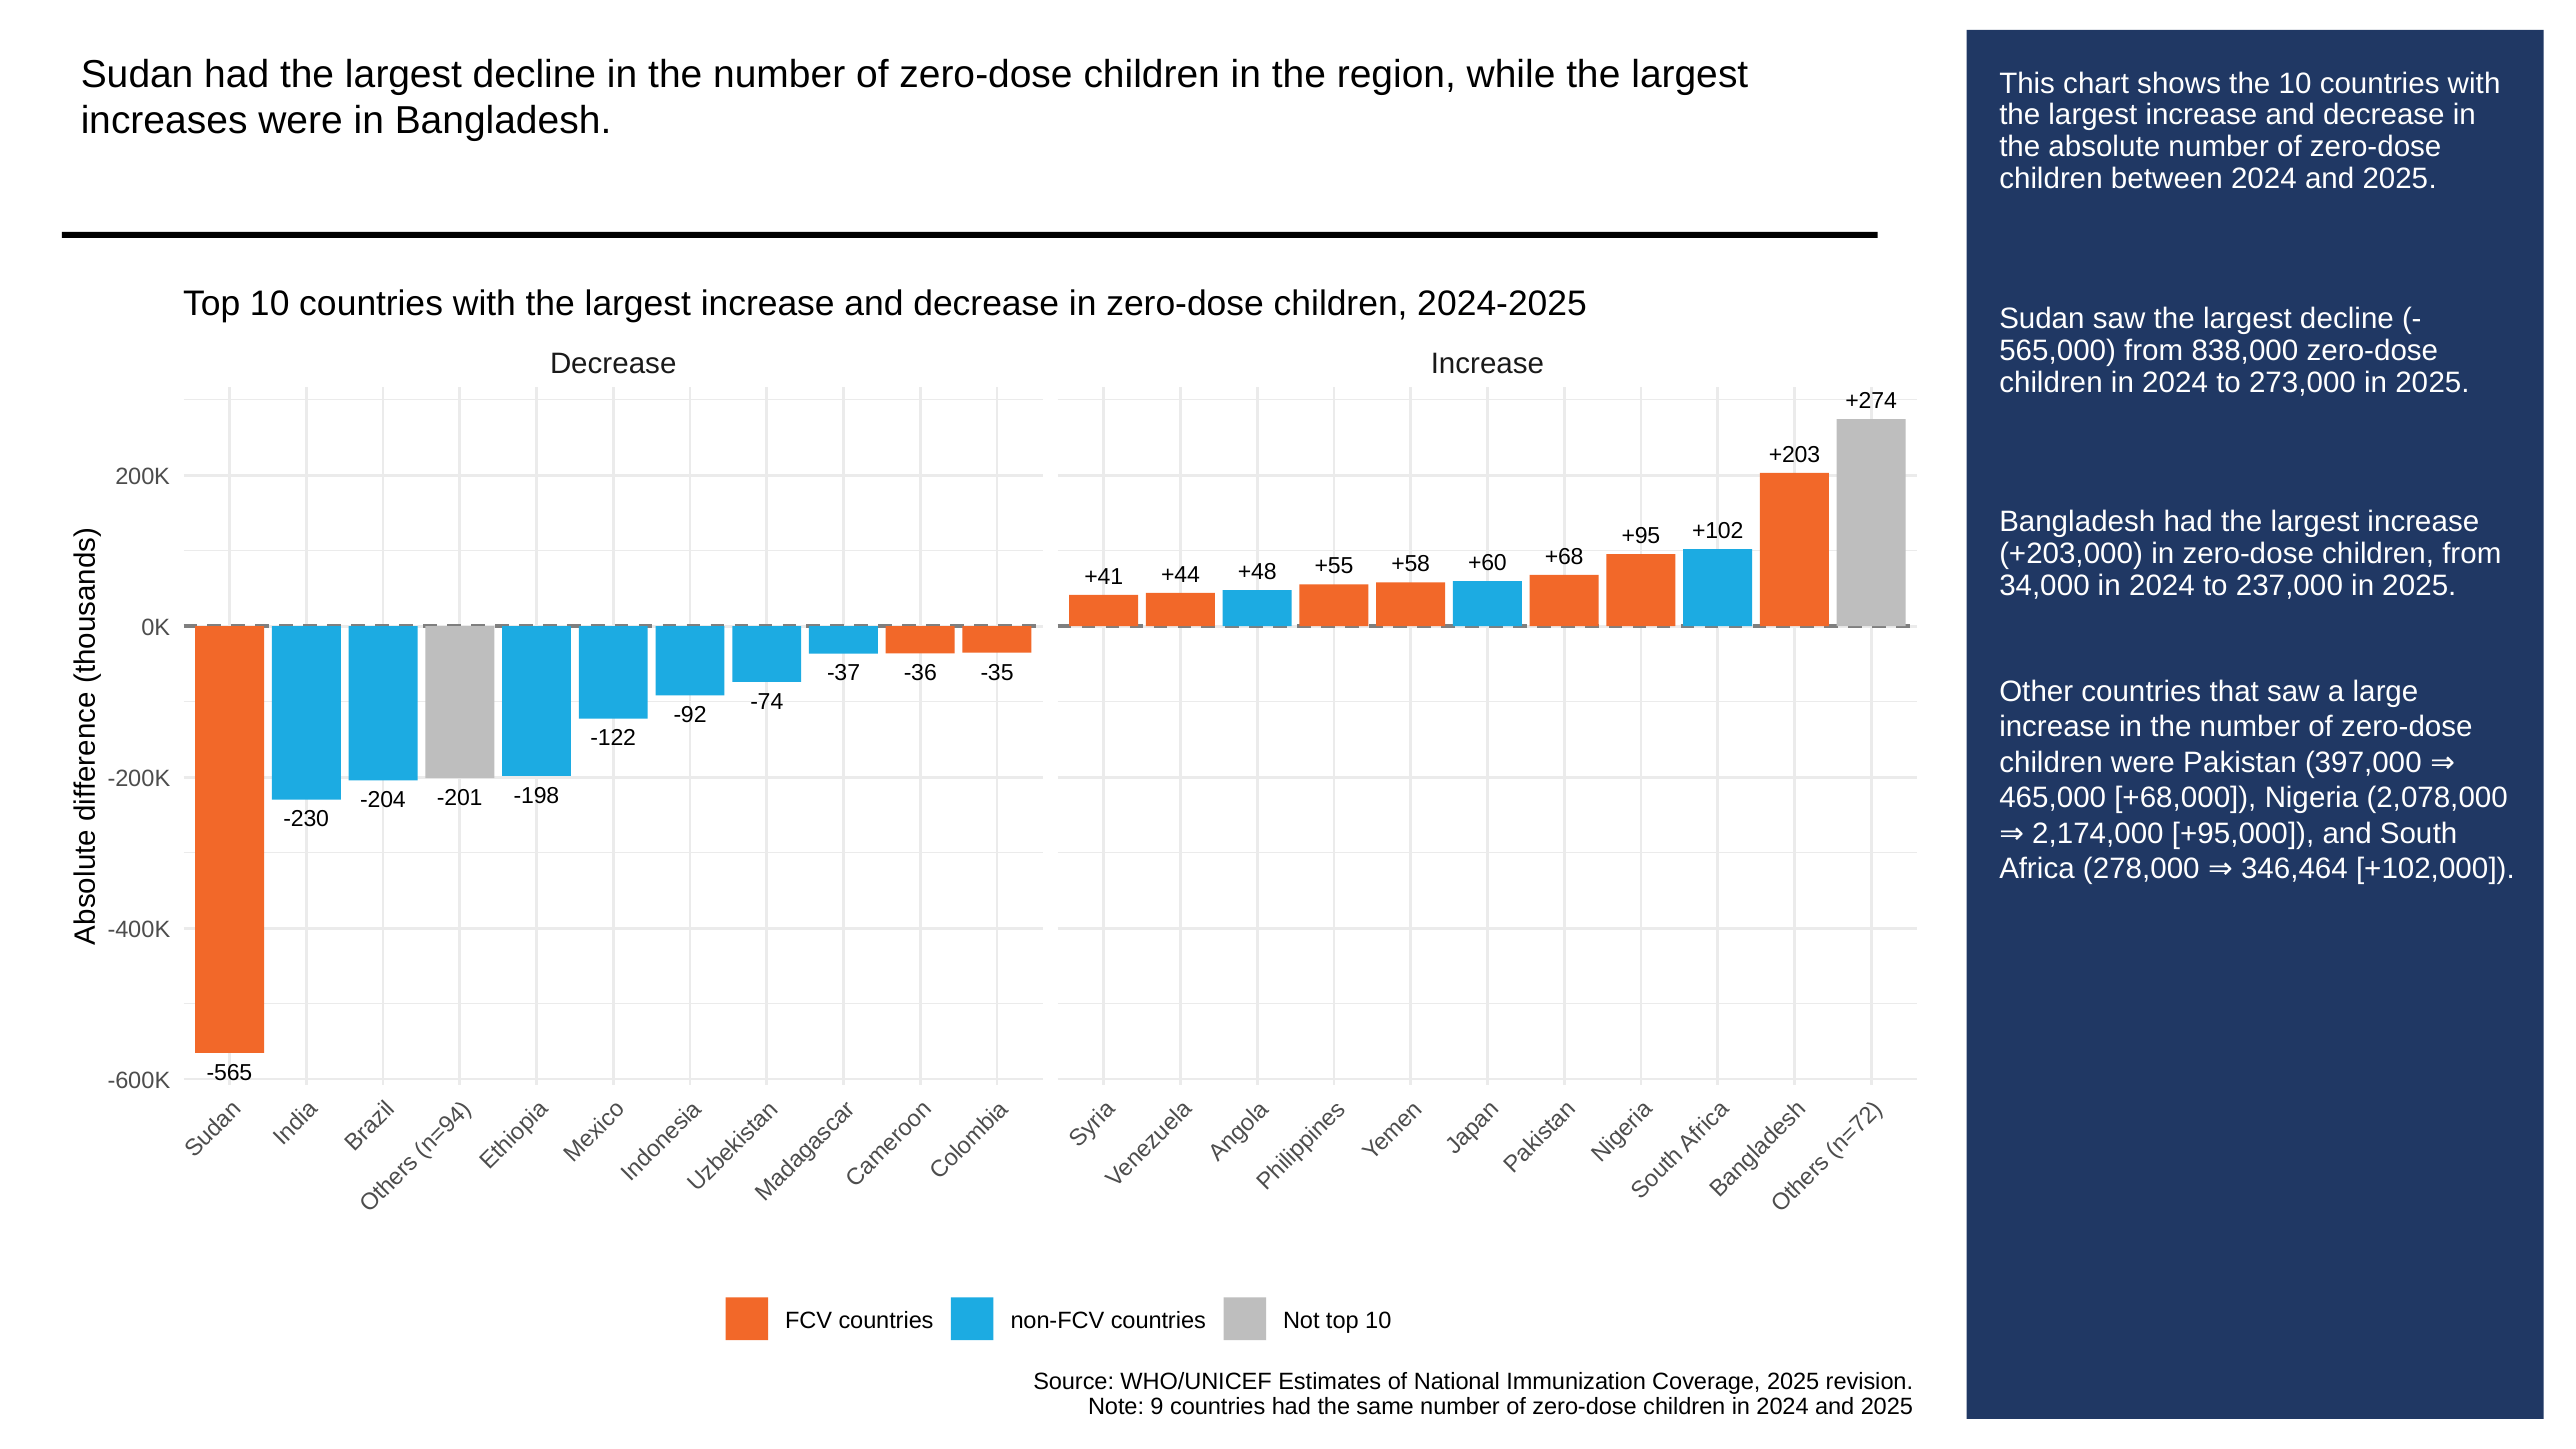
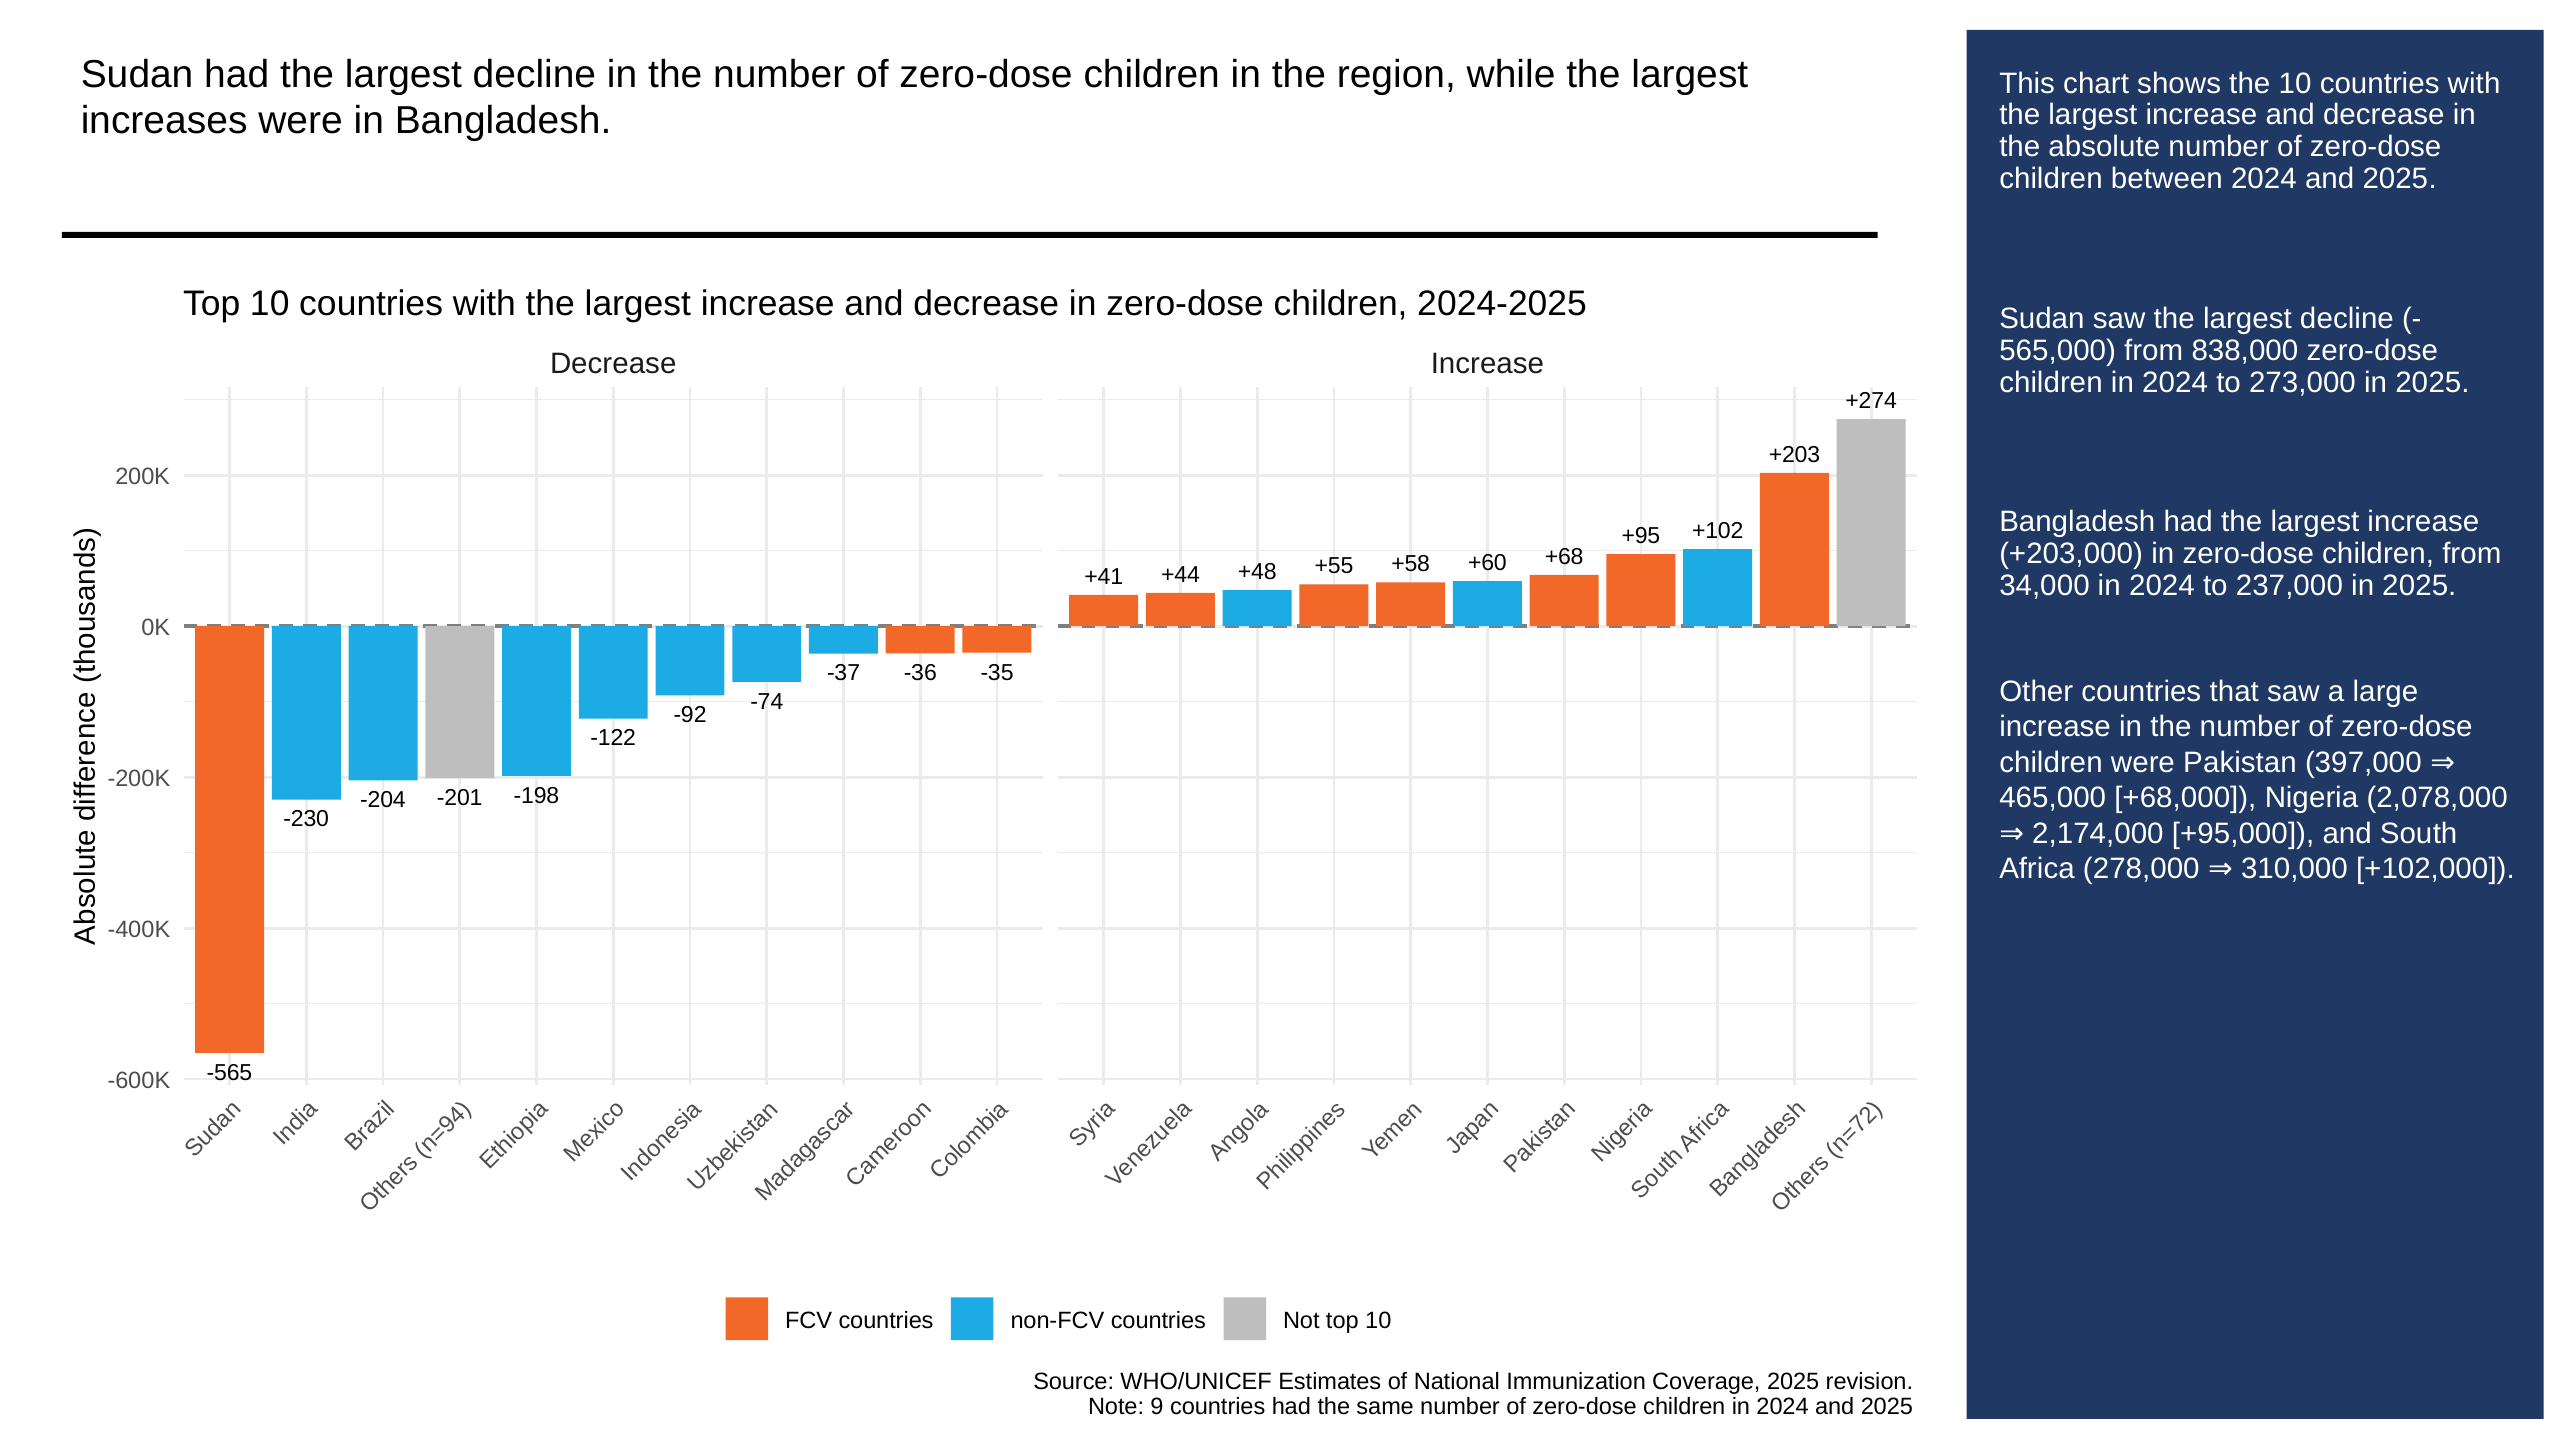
346,464: 346,464 -> 310,000 (2294, 869)
